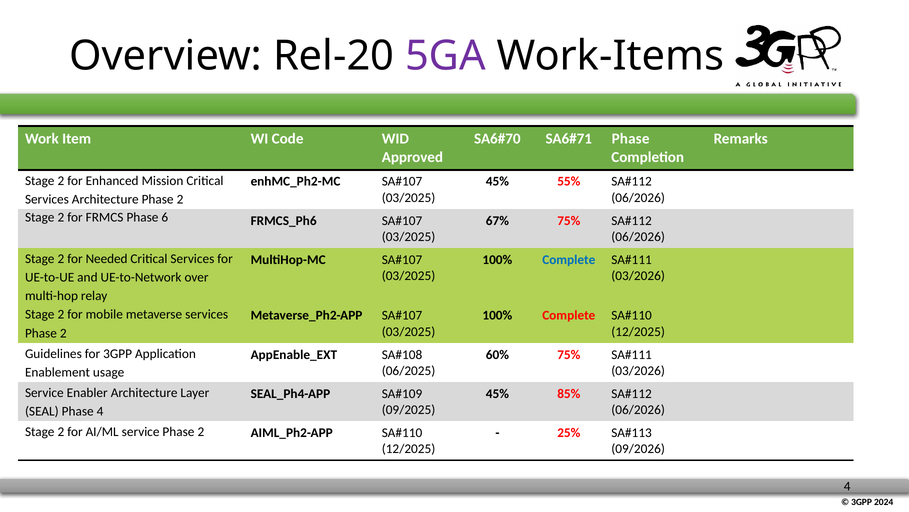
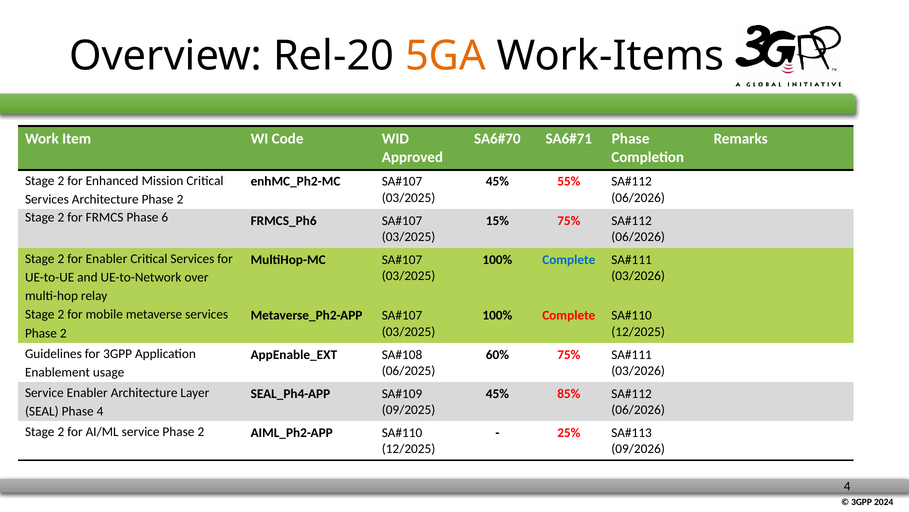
5GA colour: purple -> orange (445, 56)
67%: 67% -> 15% (497, 220)
for Needed: Needed -> Enabler (106, 258)
